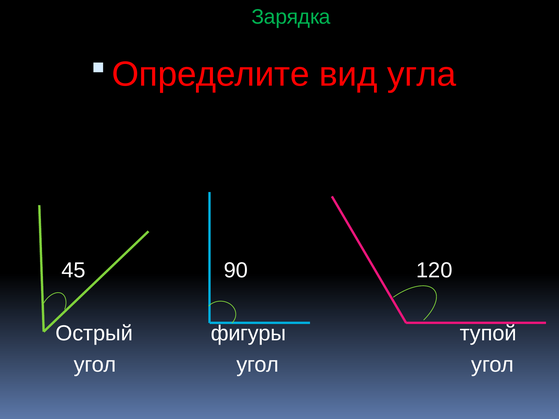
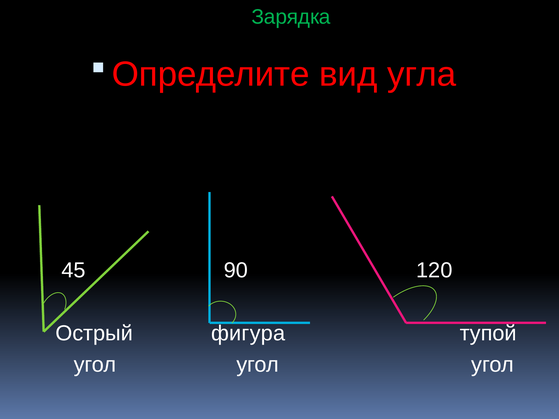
фигуры: фигуры -> фигура (248, 334)
